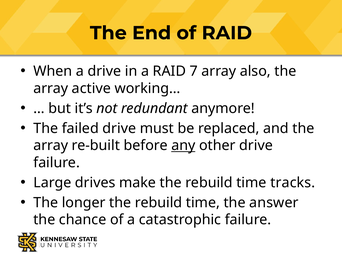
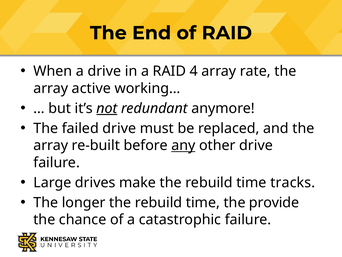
7: 7 -> 4 (194, 71)
also: also -> rate (255, 71)
not underline: none -> present (107, 108)
answer: answer -> provide (274, 202)
